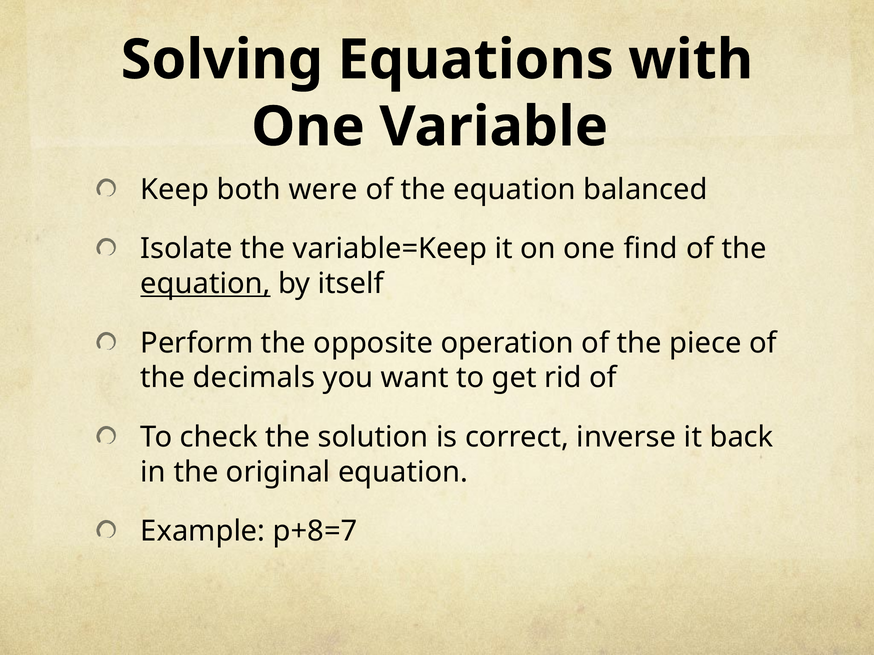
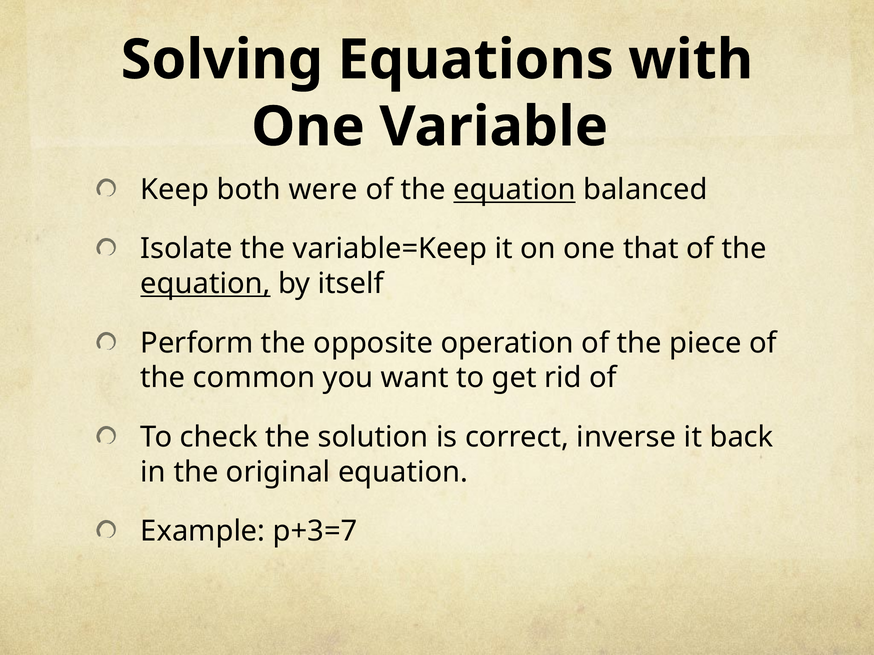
equation underline: none -> present (515, 190)
find: find -> that (651, 249)
decimals: decimals -> common (254, 378)
p+8=7: p+8=7 -> p+3=7 (315, 532)
